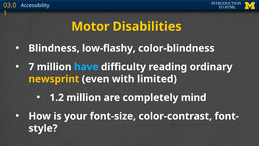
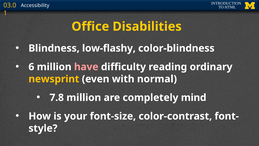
Motor: Motor -> Office (90, 26)
7: 7 -> 6 (31, 67)
have colour: light blue -> pink (86, 67)
limited: limited -> normal (157, 79)
1.2: 1.2 -> 7.8 (57, 97)
